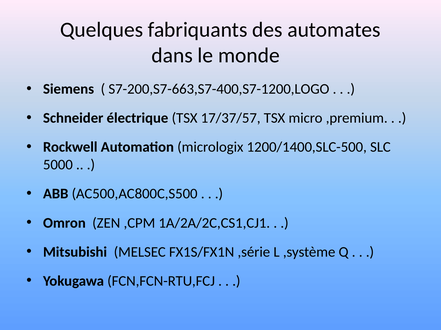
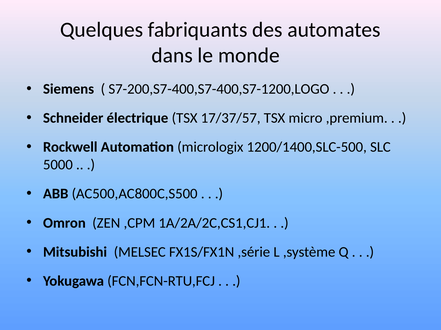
S7-200,S7-663,S7-400,S7-1200,LOGO: S7-200,S7-663,S7-400,S7-1200,LOGO -> S7-200,S7-400,S7-400,S7-1200,LOGO (219, 89)
